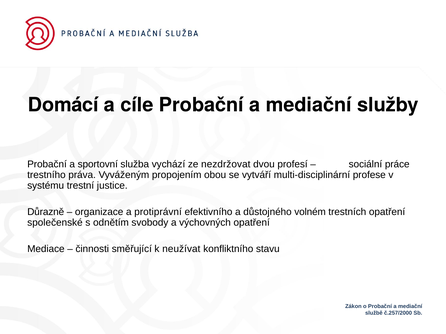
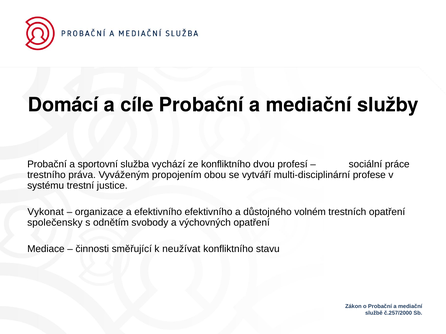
ze nezdržovat: nezdržovat -> konfliktního (226, 165)
Důrazně: Důrazně -> Vykonat (46, 212)
a protiprávní: protiprávní -> efektivního (158, 212)
společenské: společenské -> společensky (55, 223)
